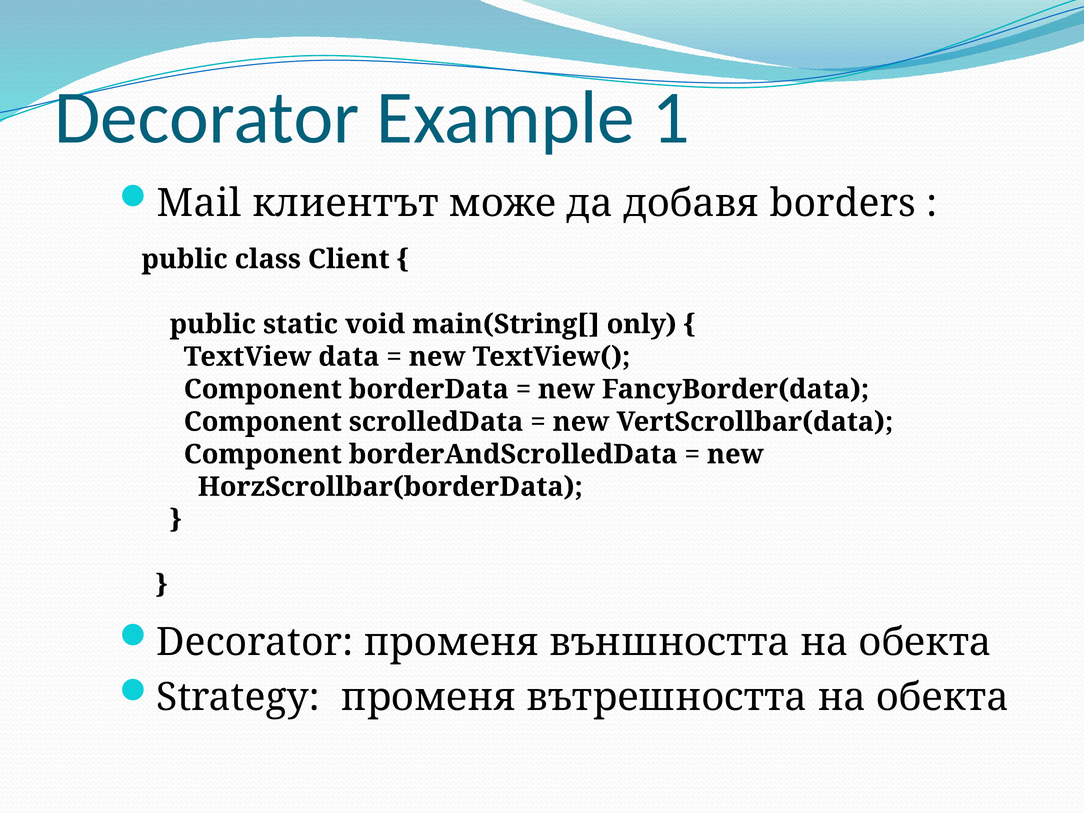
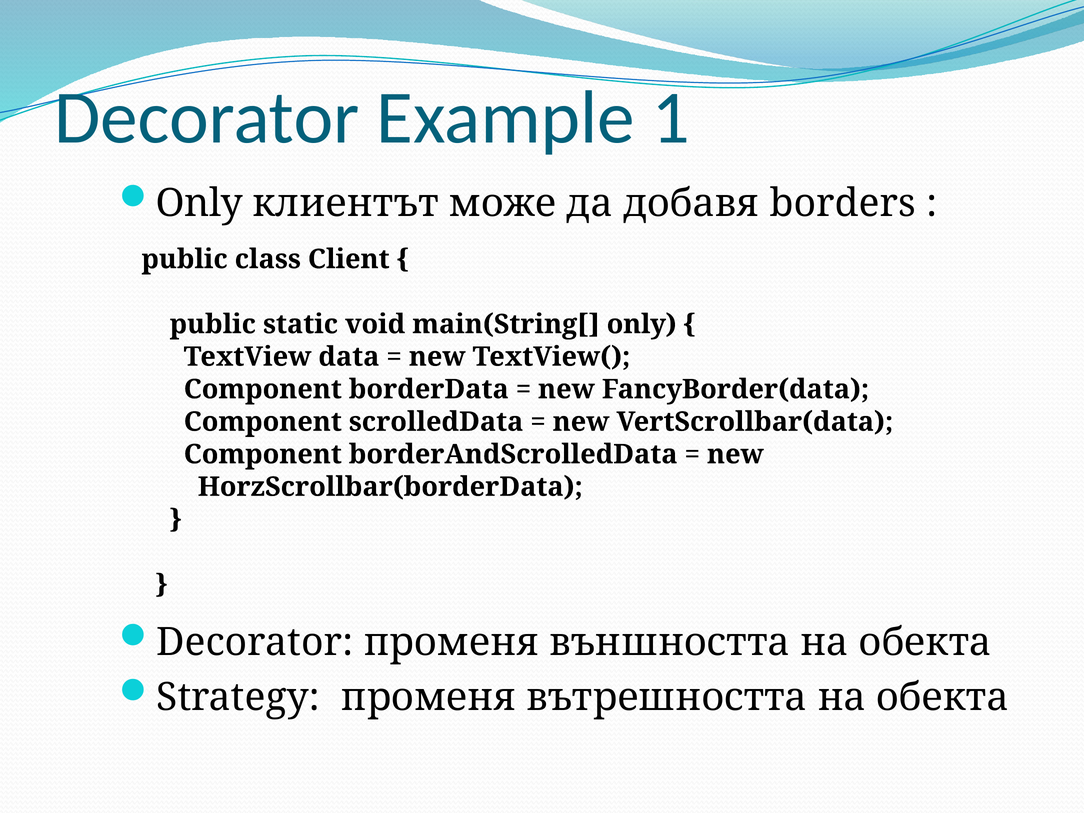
Mail: Mail -> Only (199, 203)
